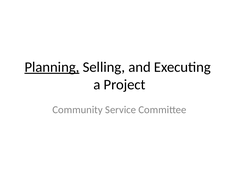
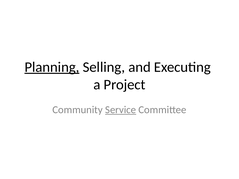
Service underline: none -> present (121, 110)
